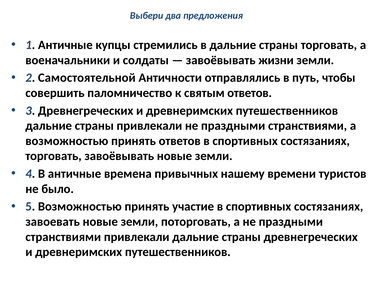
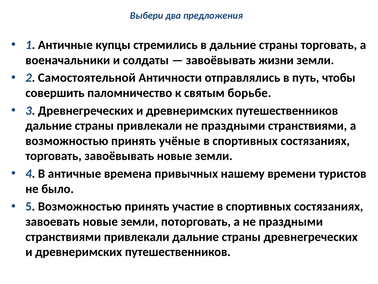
святым ответов: ответов -> борьбе (249, 93)
принять ответов: ответов -> учёные (180, 141)
